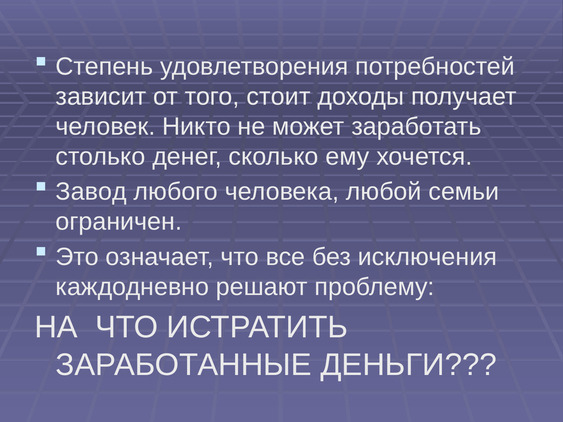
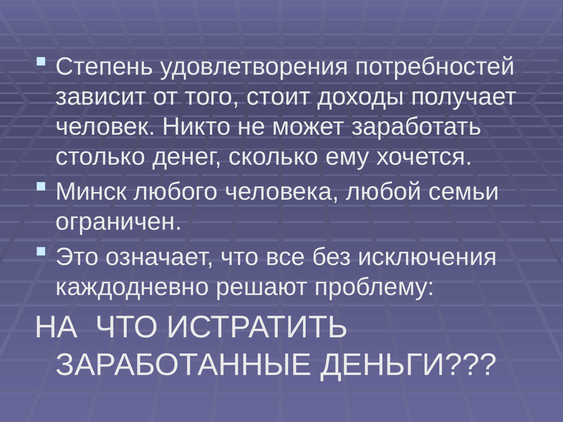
Завод: Завод -> Минск (91, 192)
